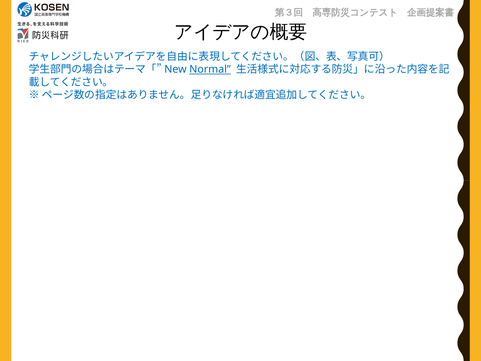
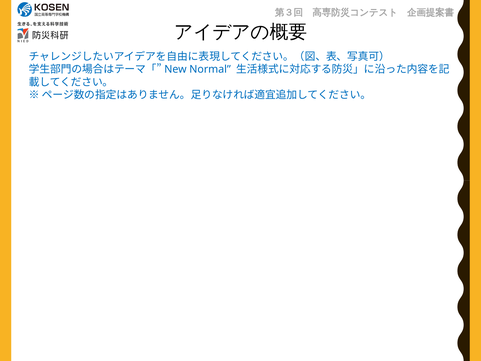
Normal underline: present -> none (210, 69)
